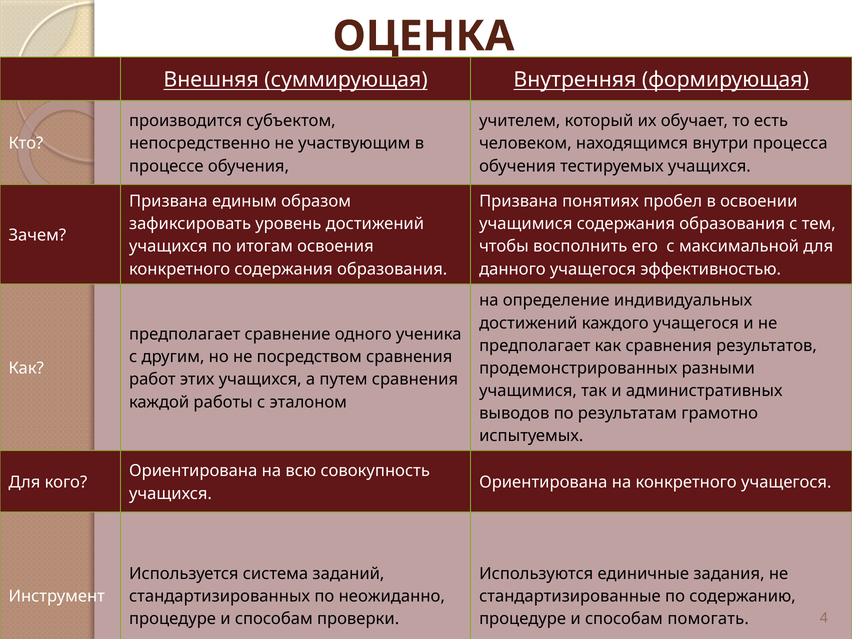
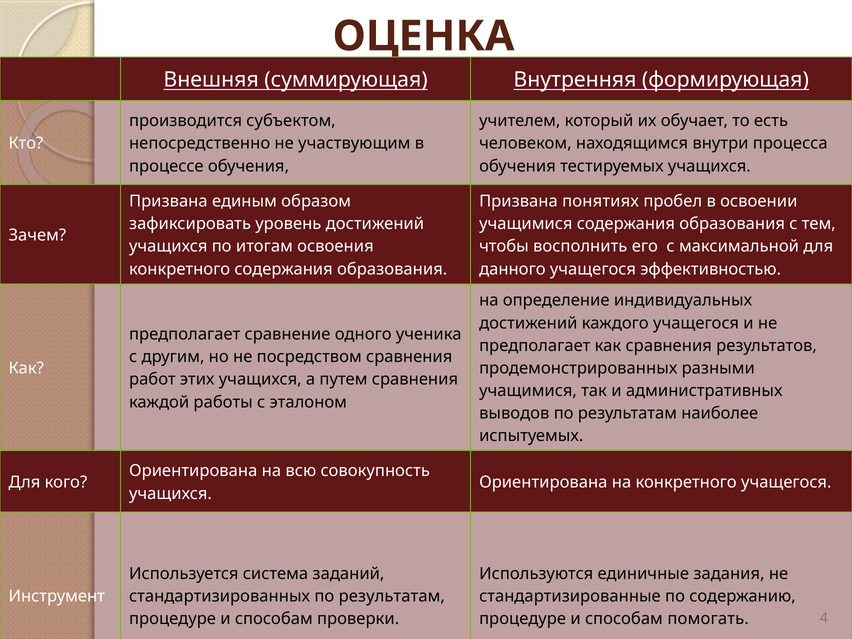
грамотно: грамотно -> наиболее (720, 413)
стандартизированных по неожиданно: неожиданно -> результатам (392, 596)
